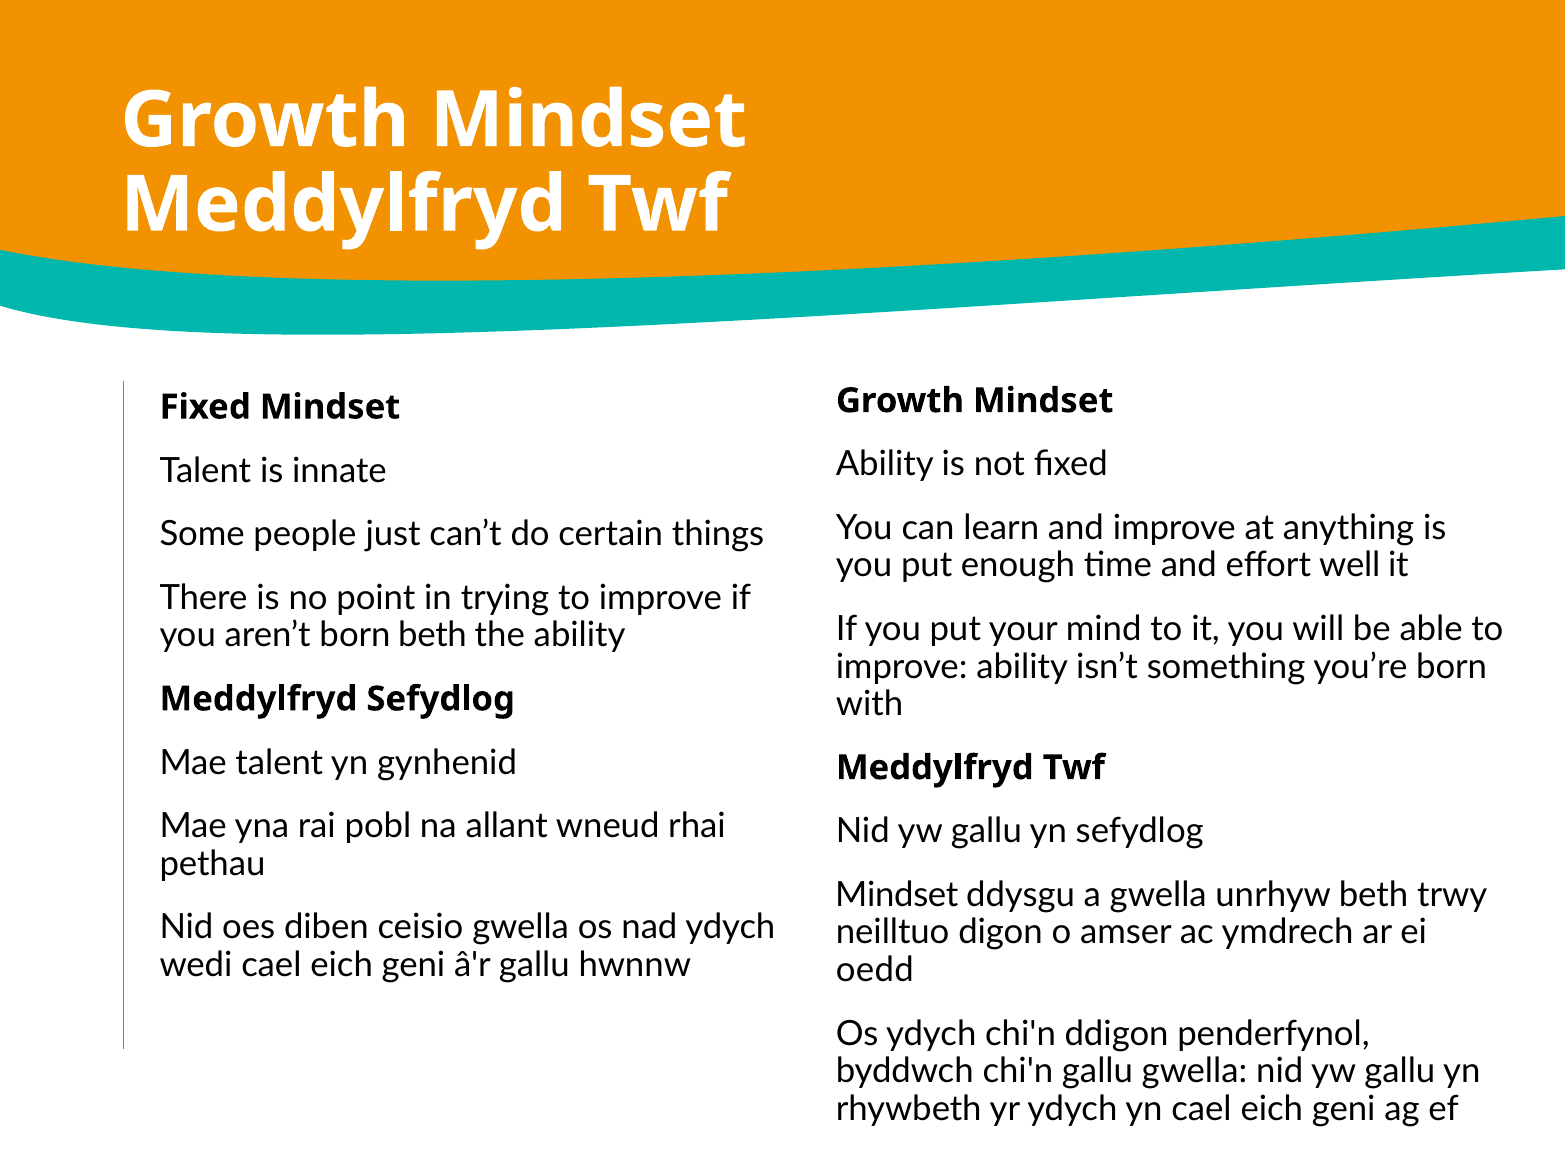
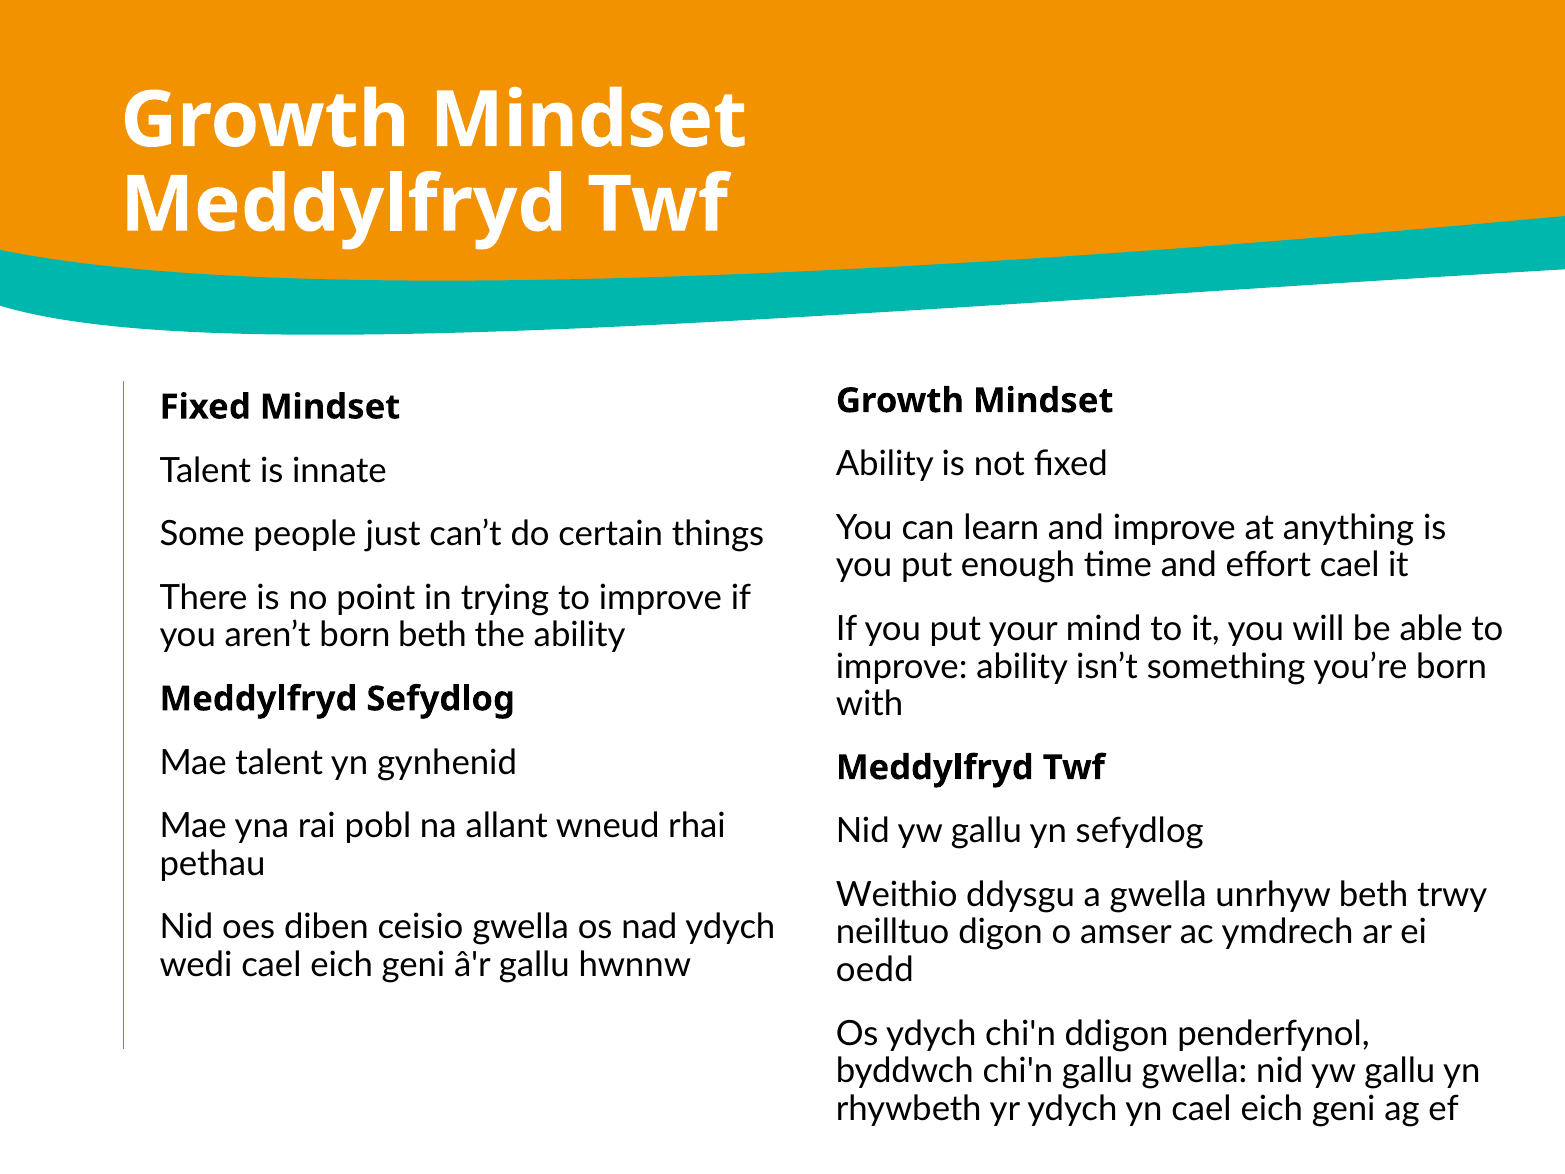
effort well: well -> cael (1350, 565)
Mindset: Mindset -> Weithio (897, 895)
